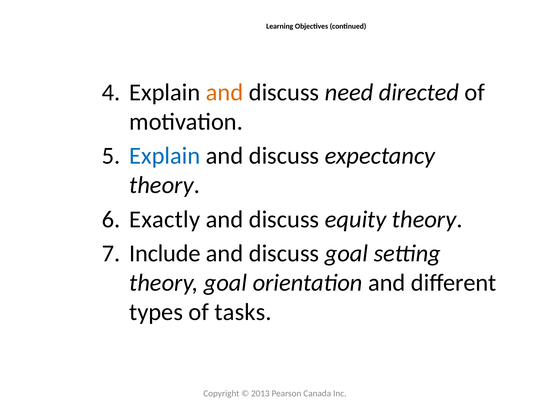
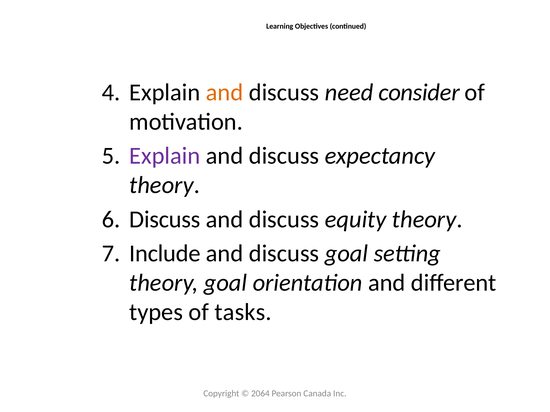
directed: directed -> consider (419, 92)
Explain colour: blue -> purple (165, 156)
Exactly: Exactly -> Discuss (165, 220)
2013: 2013 -> 2064 (260, 394)
